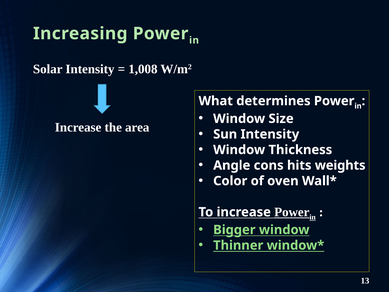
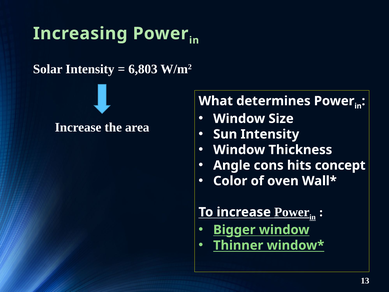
1,008: 1,008 -> 6,803 (143, 69)
weights: weights -> concept (340, 165)
